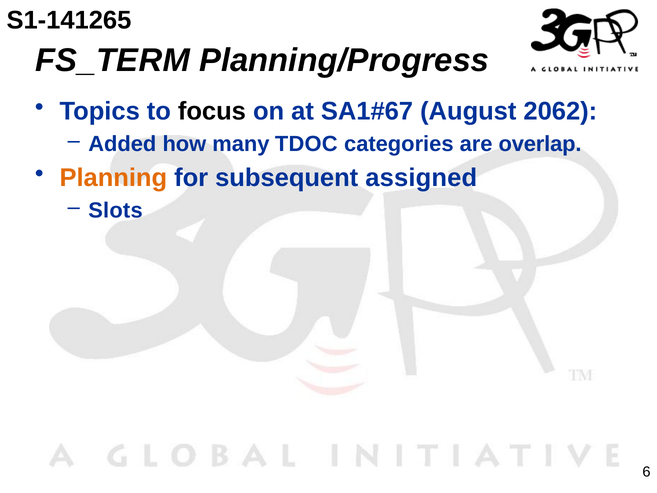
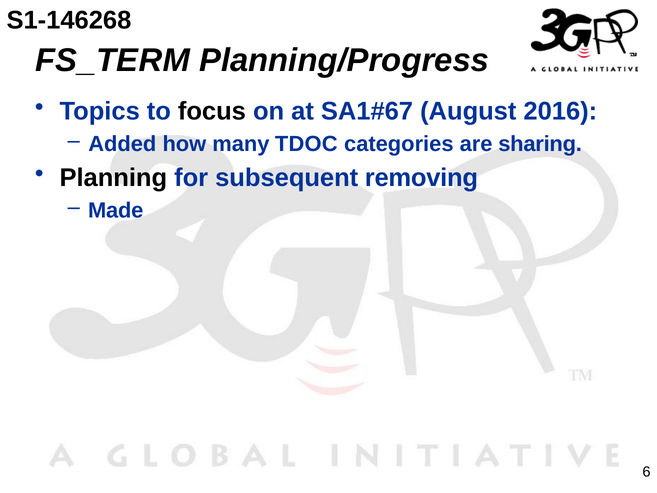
S1-141265: S1-141265 -> S1-146268 (69, 20)
2062: 2062 -> 2016 (560, 111)
overlap: overlap -> sharing (540, 144)
Planning colour: orange -> black (113, 178)
assigned: assigned -> removing (421, 178)
Slots: Slots -> Made (116, 210)
